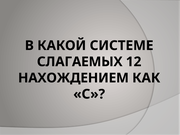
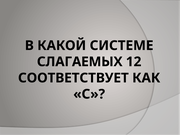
НАХОЖДЕНИЕМ: НАХОЖДЕНИЕМ -> СООТВЕТСТВУЕТ (73, 78)
